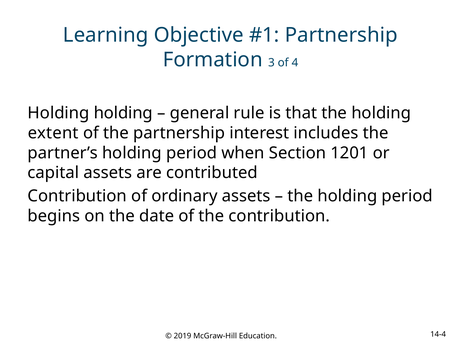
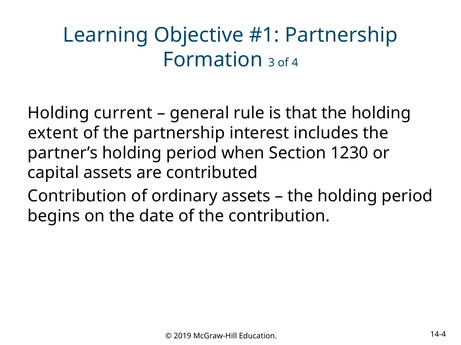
Holding holding: holding -> current (123, 113)
1201: 1201 -> 1230 (349, 153)
